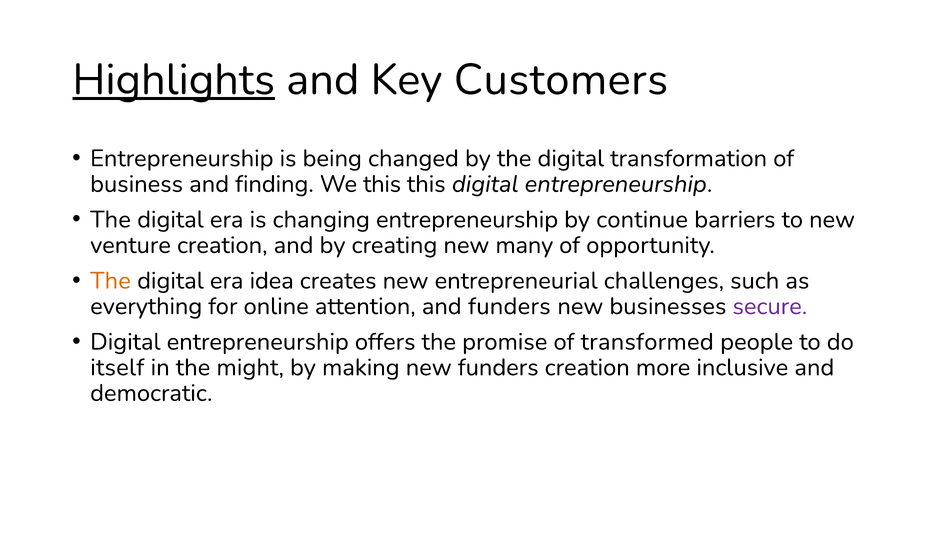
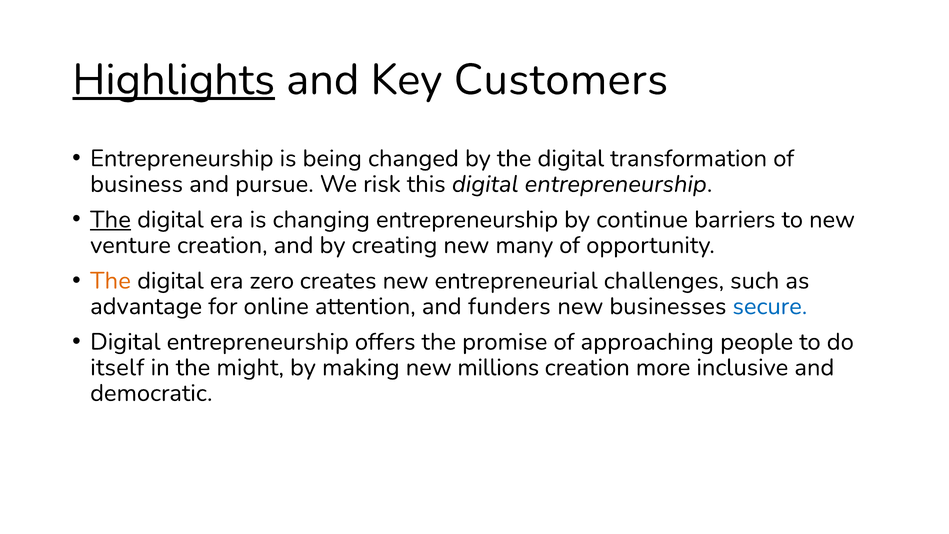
finding: finding -> pursue (274, 184)
We this: this -> risk (382, 184)
The underline: none -> present (111, 219)
idea: idea -> zero (272, 281)
everything: everything -> advantage (146, 306)
secure colour: purple -> blue (770, 306)
transformed: transformed -> approaching (647, 342)
new funders: funders -> millions (498, 367)
